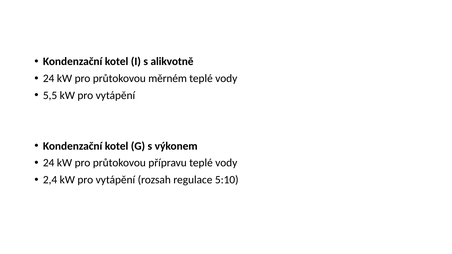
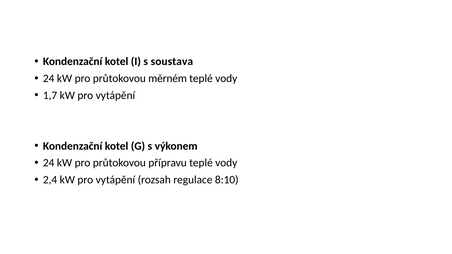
alikvotně: alikvotně -> soustava (172, 62)
5,5: 5,5 -> 1,7 (50, 95)
5:10: 5:10 -> 8:10 (227, 180)
